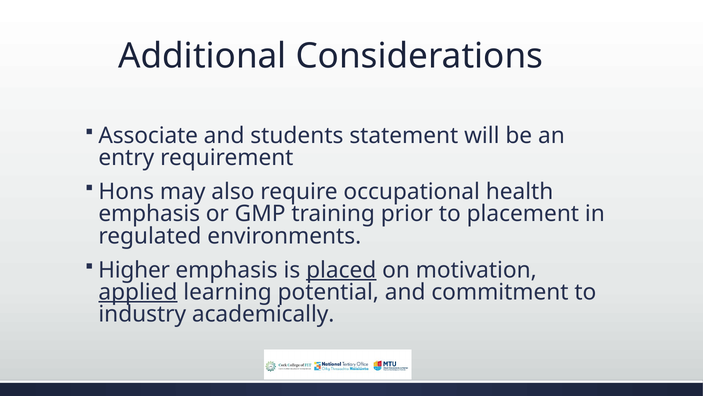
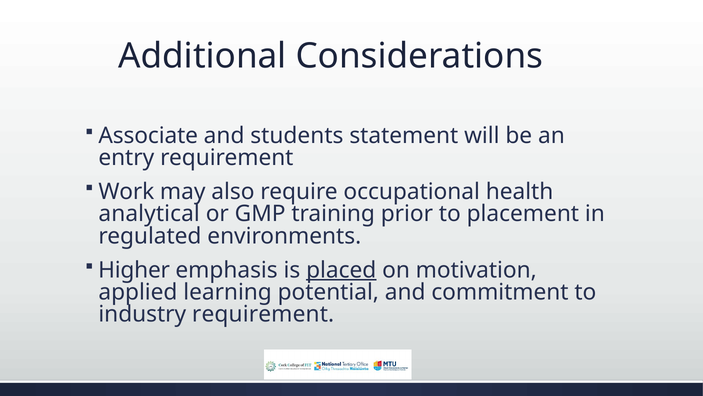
Hons: Hons -> Work (126, 192)
emphasis: emphasis -> analytical (149, 214)
applied underline: present -> none (138, 292)
industry academically: academically -> requirement (263, 314)
